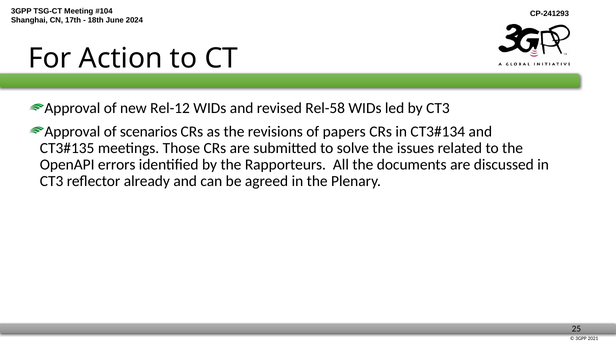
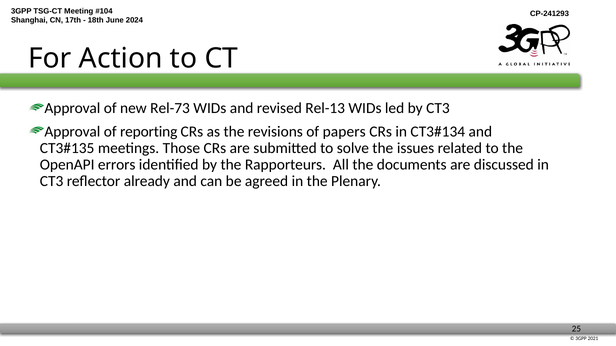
Rel-12: Rel-12 -> Rel-73 (170, 109)
Rel-58: Rel-58 -> Rel-13 (325, 109)
scenarios: scenarios -> reporting (149, 132)
